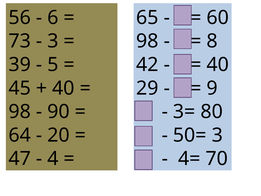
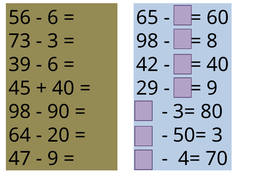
5: 5 -> 6 (53, 65)
4: 4 -> 9 (53, 159)
